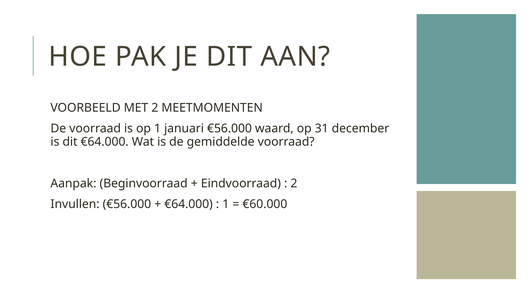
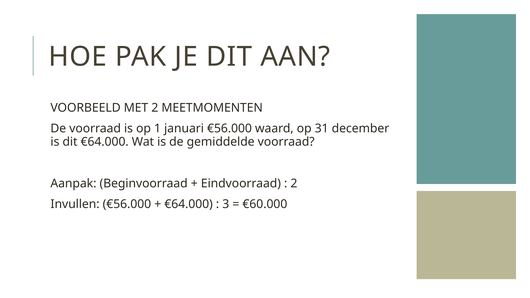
1: 1 -> 3 (226, 204)
